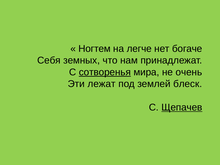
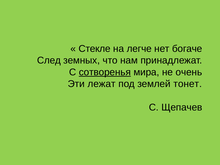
Ногтем: Ногтем -> Стекле (95, 49)
Себя: Себя -> След (49, 60)
блеск: блеск -> тонет (188, 84)
Щепачев underline: present -> none (182, 107)
